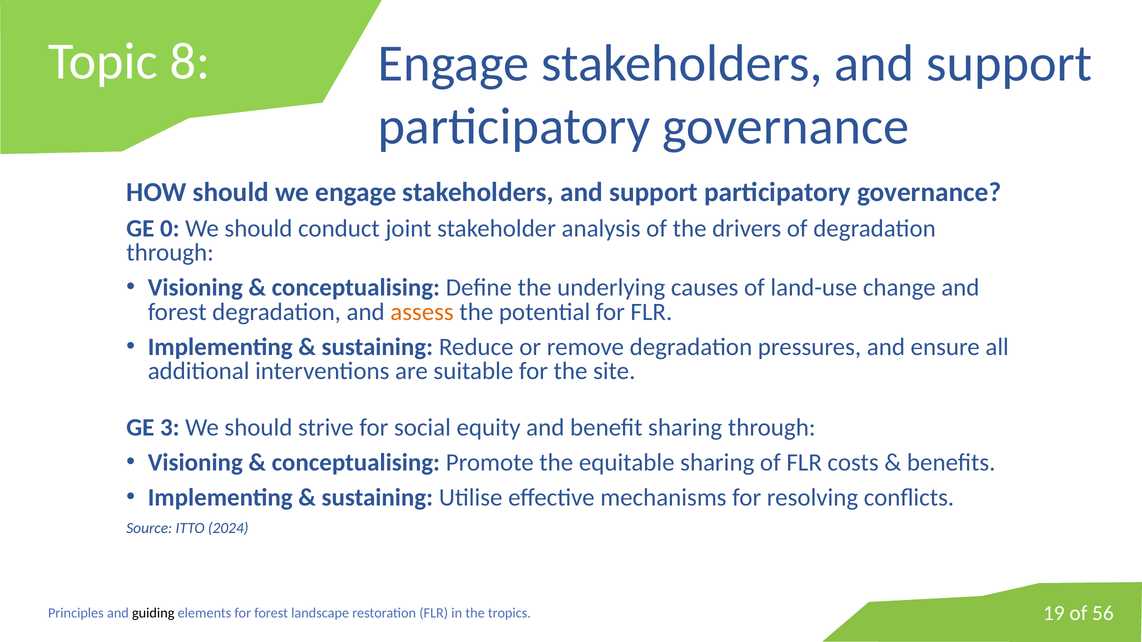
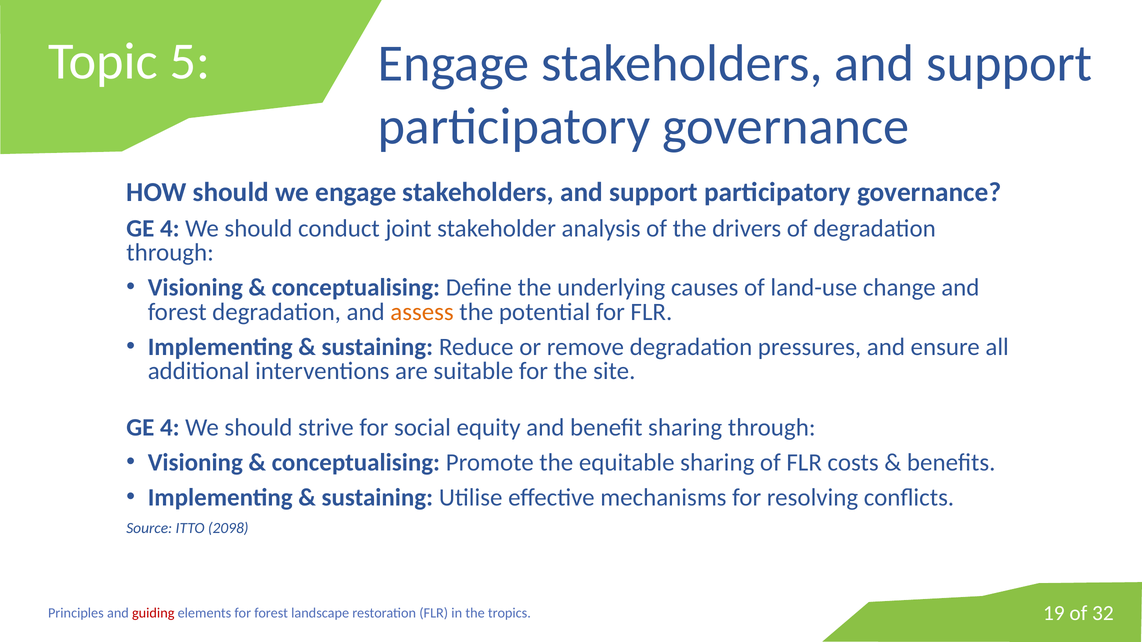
8: 8 -> 5 (190, 62)
0: 0 -> 4 (170, 229)
3: 3 -> 4 (170, 428)
2024: 2024 -> 2098 (228, 528)
56: 56 -> 32 (1103, 614)
guiding colour: black -> red (153, 614)
